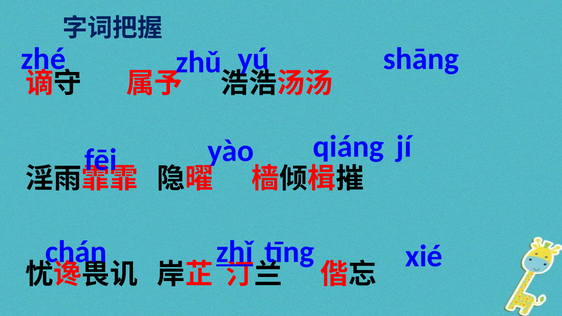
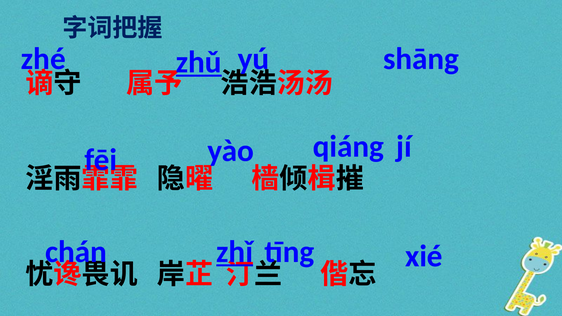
zhǔ underline: none -> present (199, 62)
